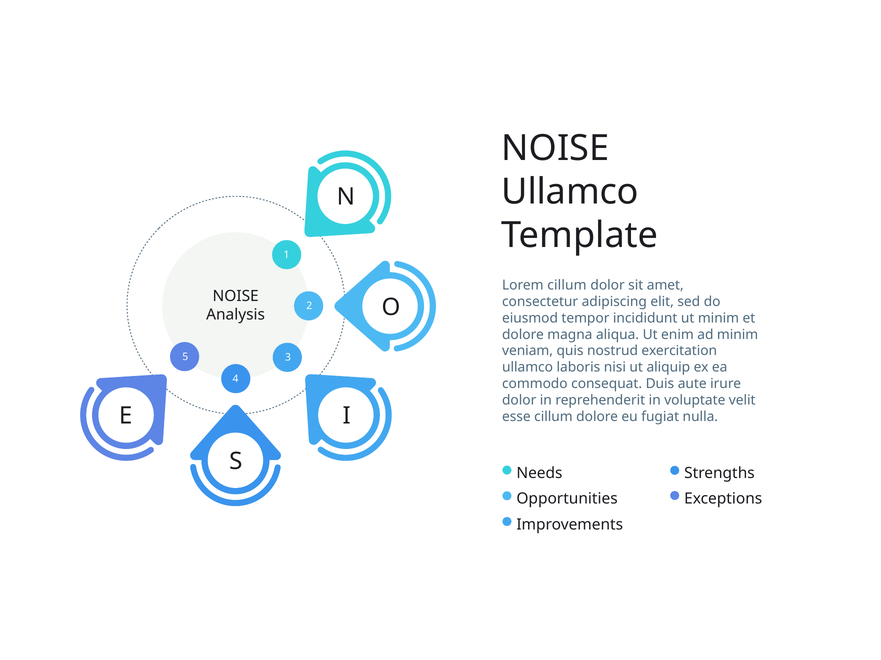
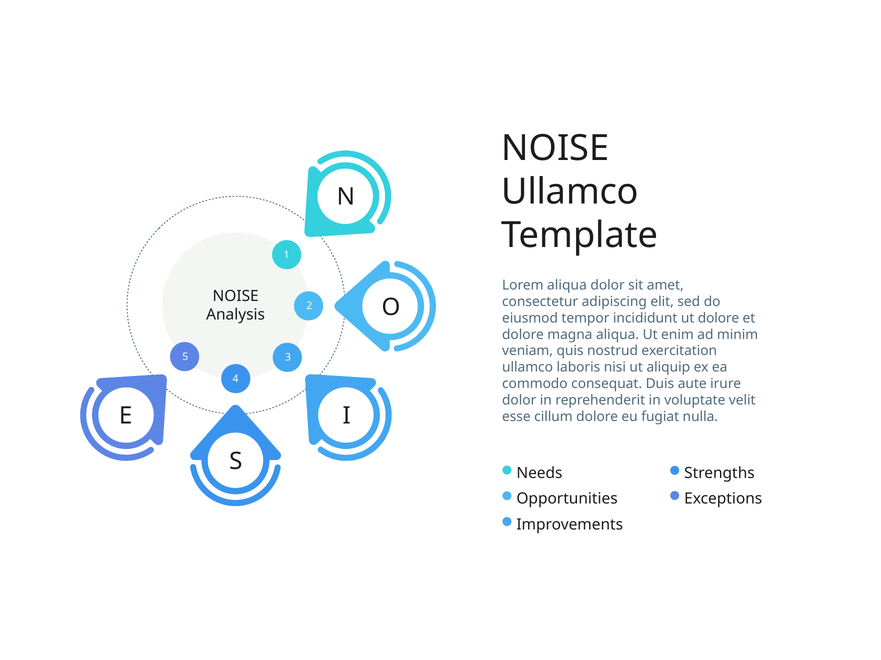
Lorem cillum: cillum -> aliqua (567, 285)
ut minim: minim -> dolore (719, 318)
